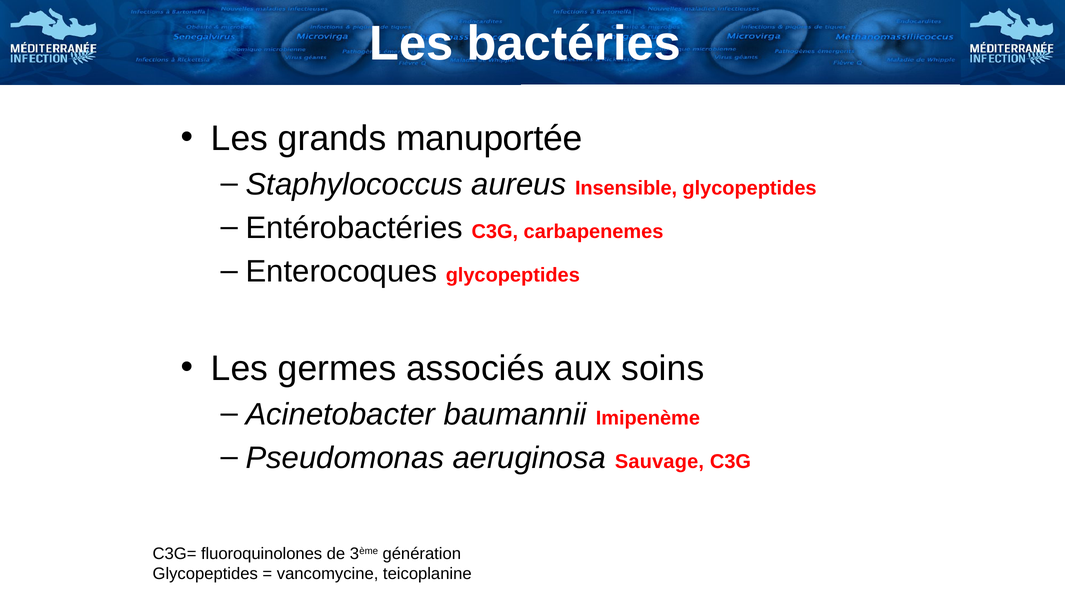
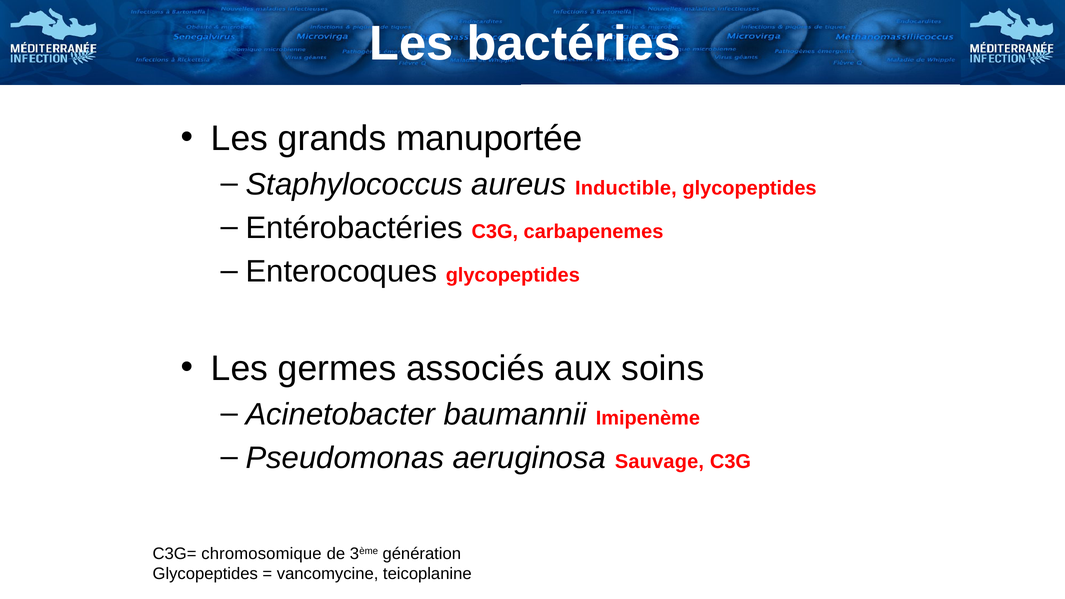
Insensible: Insensible -> Inductible (626, 188)
fluoroquinolones: fluoroquinolones -> chromosomique (261, 554)
